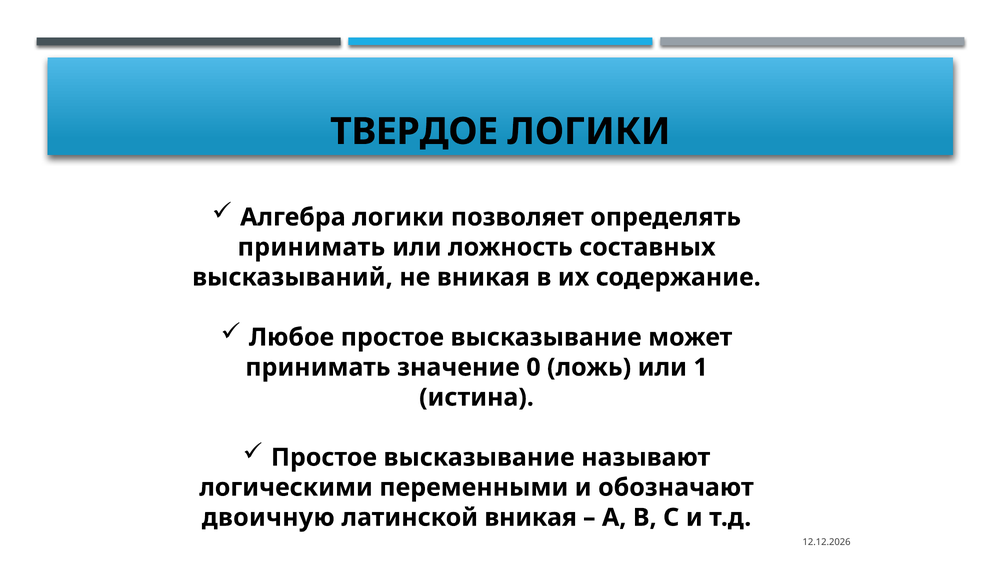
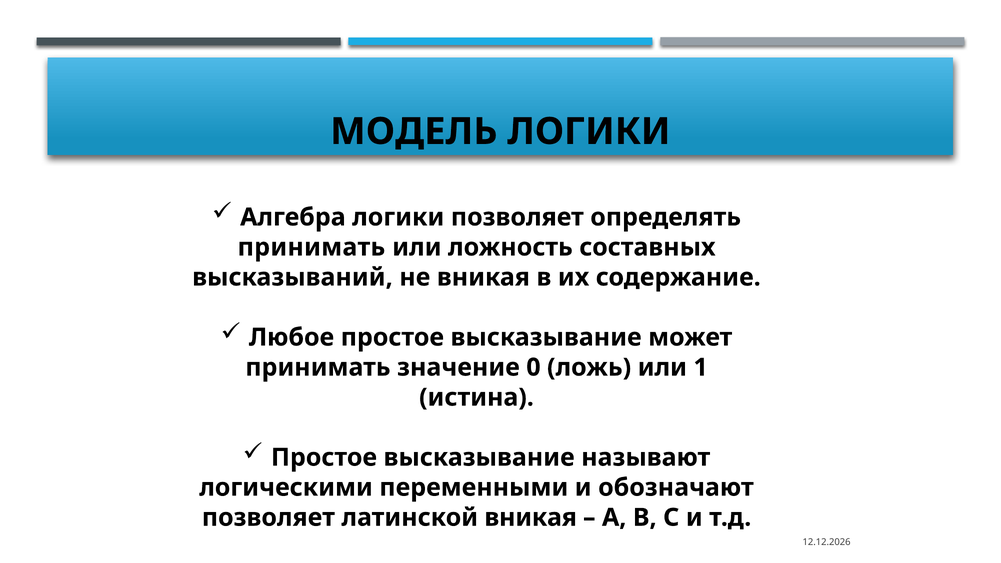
ТВЕРДОЕ: ТВЕРДОЕ -> МОДЕЛЬ (414, 132)
двоичную: двоичную -> позволяет (268, 518)
